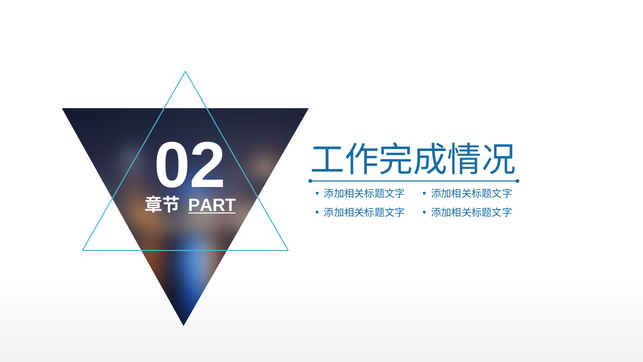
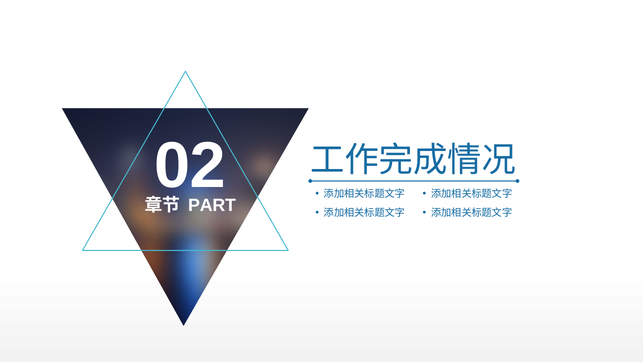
PART underline: present -> none (212, 205)
